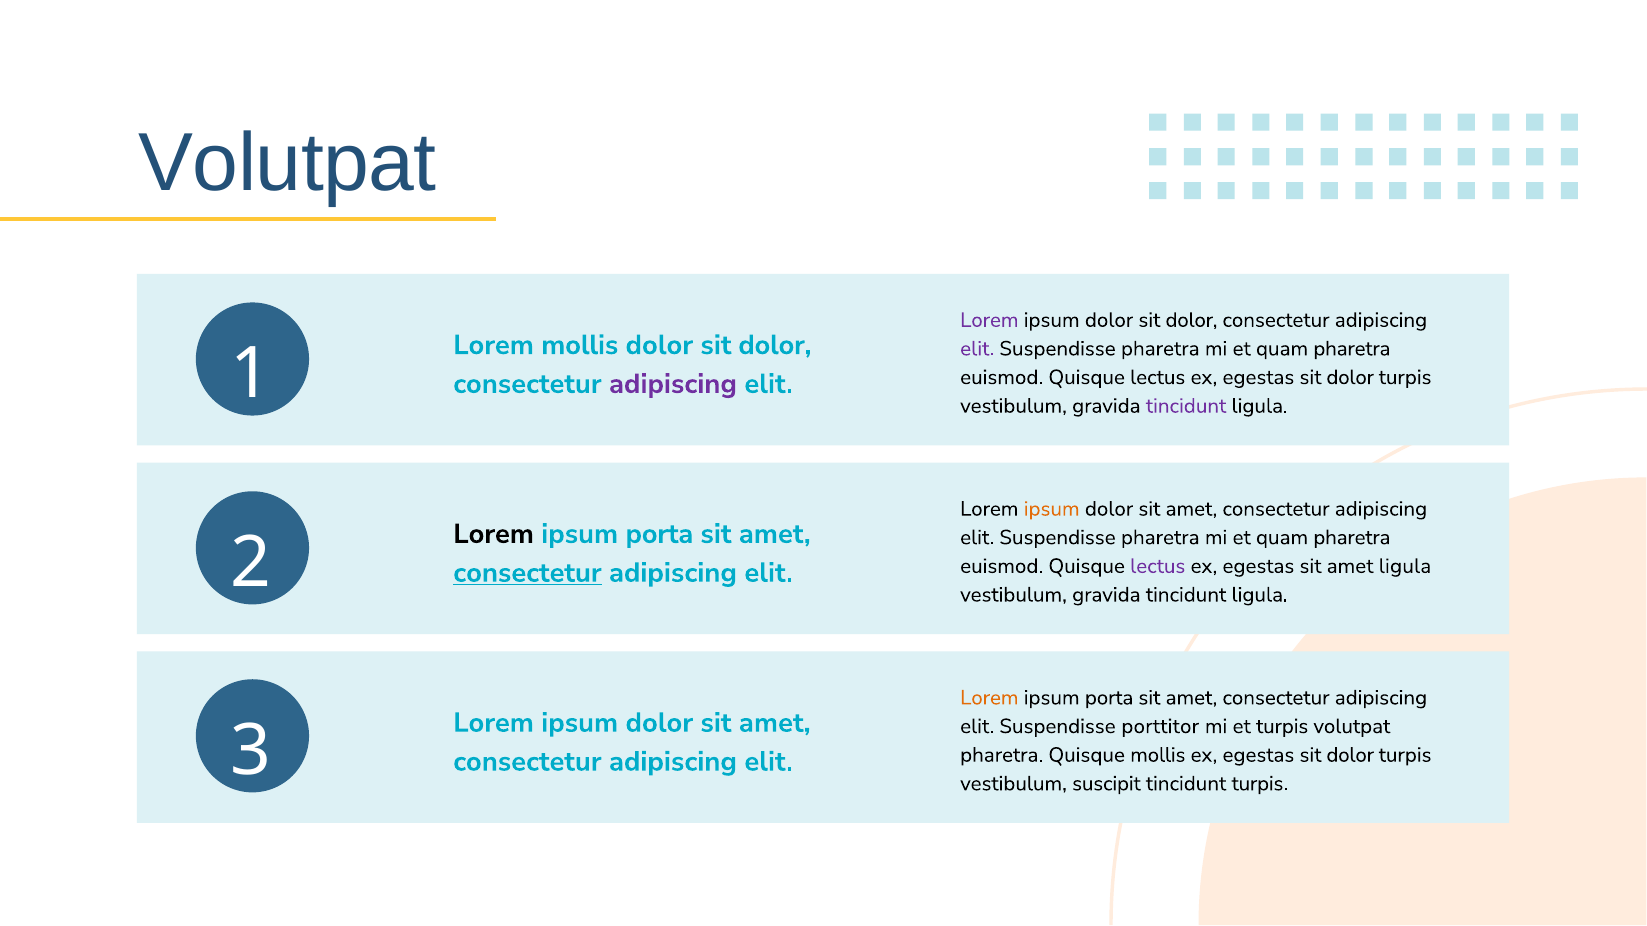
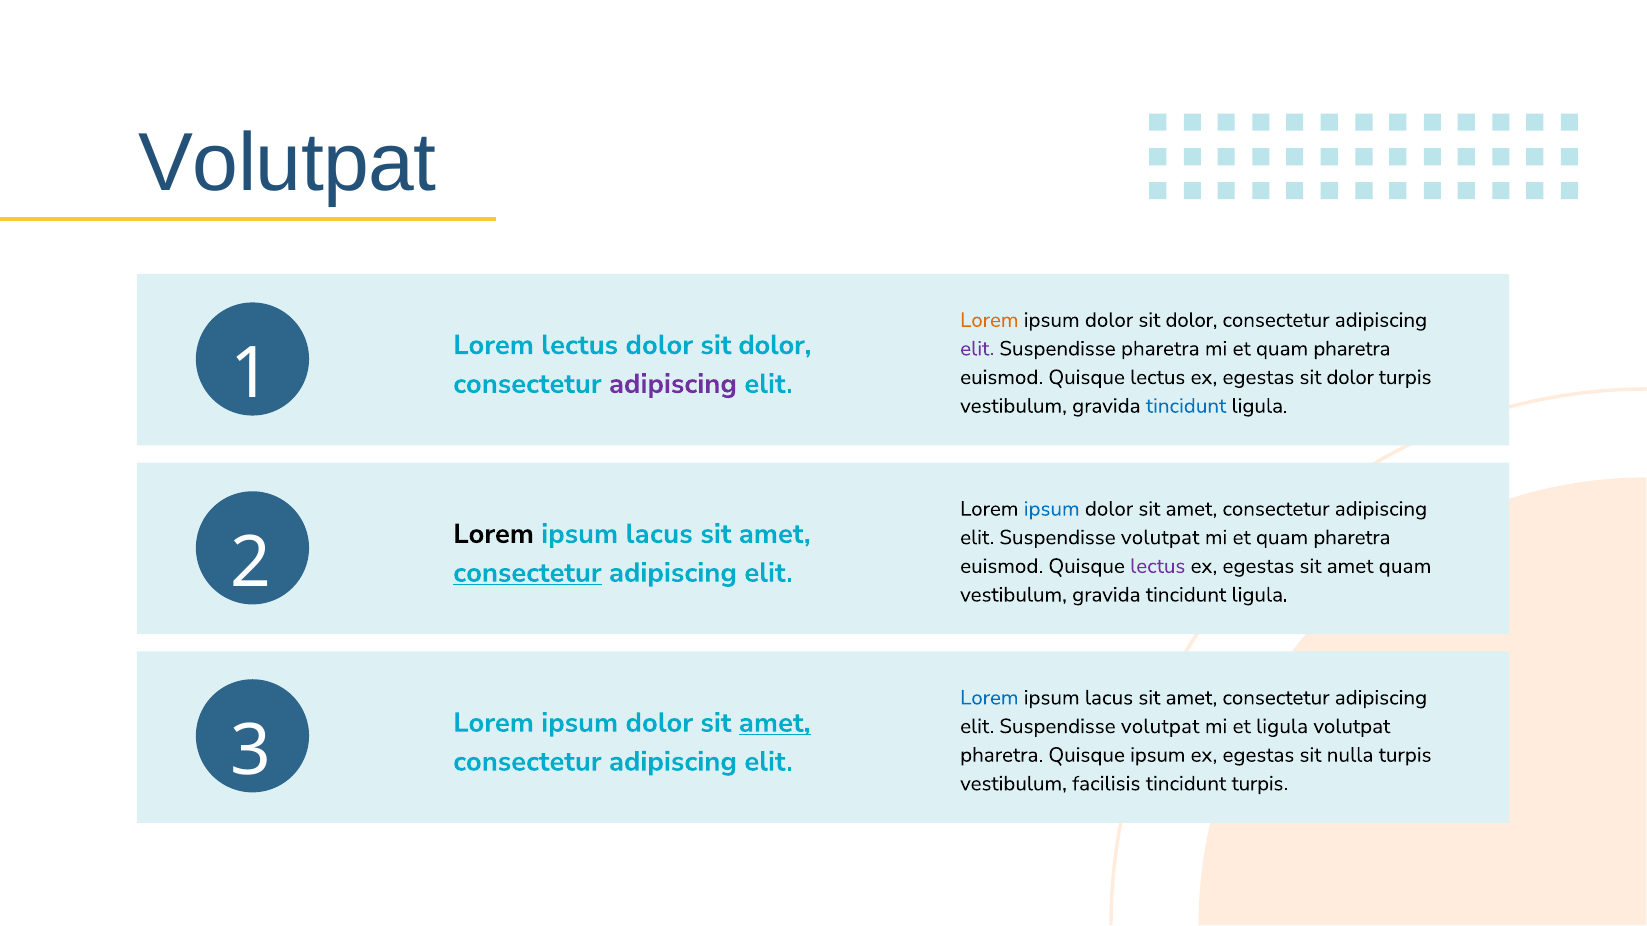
Lorem colour: purple -> orange (989, 320)
Lorem mollis: mollis -> lectus (580, 345)
tincidunt colour: purple -> blue (1186, 406)
ipsum colour: orange -> blue (1052, 509)
porta: porta -> lacus (659, 534)
pharetra: pharetra -> volutpat (1160, 538)
amet ligula: ligula -> quam (1405, 566)
Lorem colour: orange -> blue (989, 698)
porta: porta -> lacus (1109, 698)
amet underline: none -> present (775, 723)
porttitor: porttitor -> volutpat (1160, 727)
et turpis: turpis -> ligula (1282, 727)
Quisque mollis: mollis -> ipsum (1158, 755)
dolor: dolor -> nulla (1350, 755)
suscipit: suscipit -> facilisis (1106, 784)
